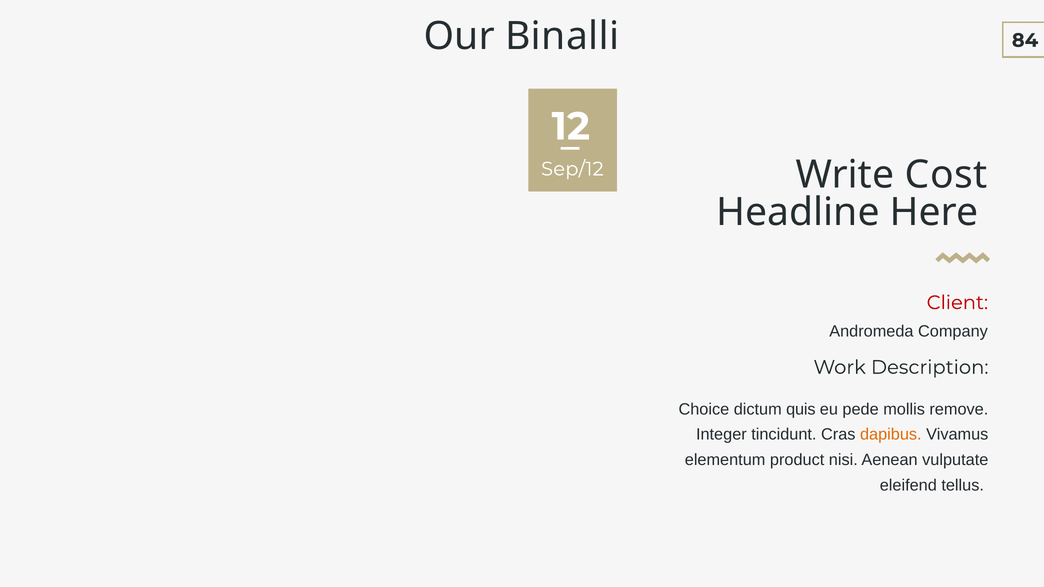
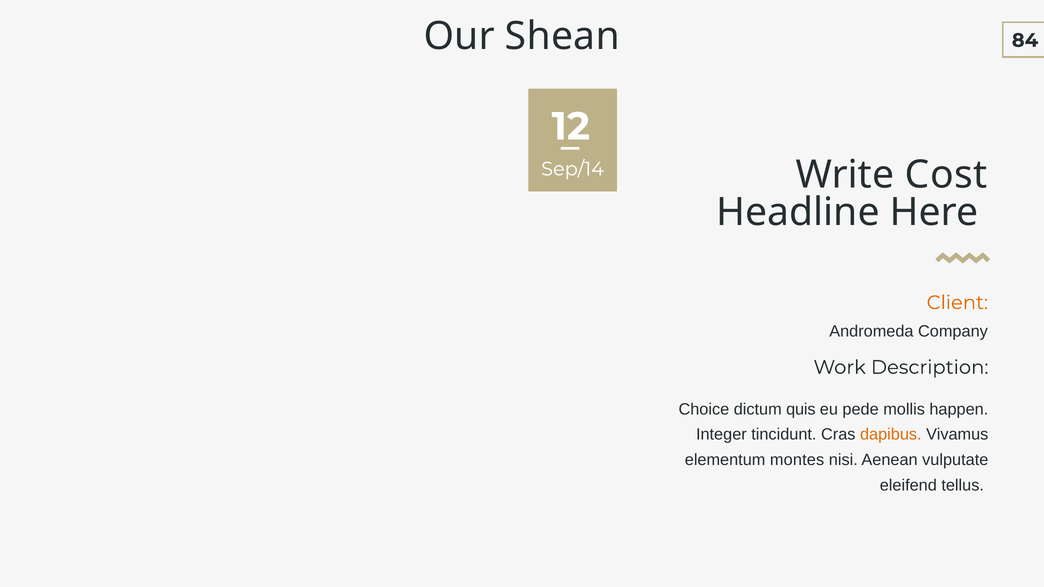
Binalli: Binalli -> Shean (562, 36)
Sep/12: Sep/12 -> Sep/14 (573, 169)
Client colour: red -> orange (957, 303)
remove: remove -> happen (959, 409)
product: product -> montes (797, 460)
